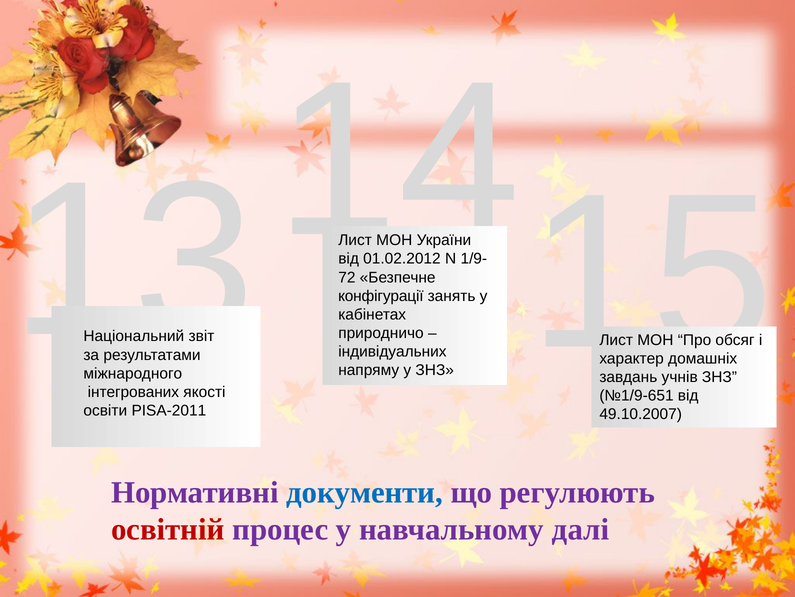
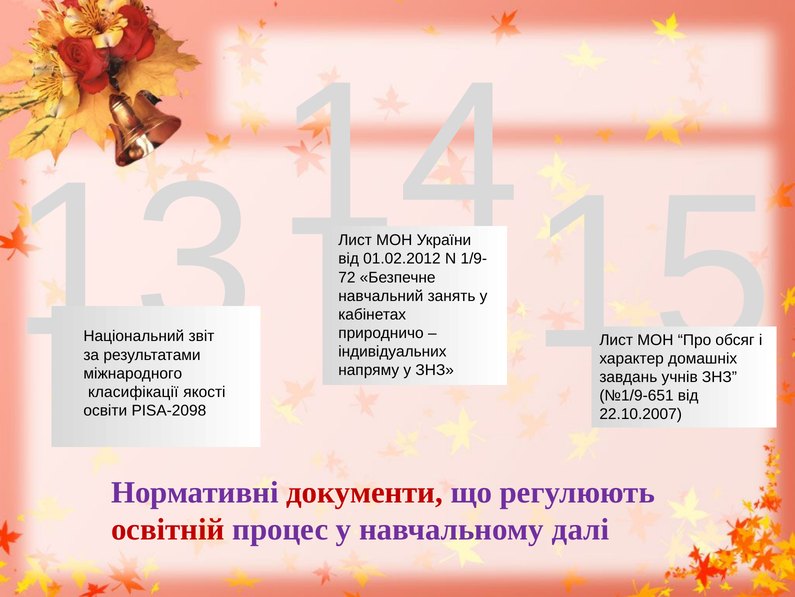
конфігурації: конфігурації -> навчальний (381, 296)
інтегрованих: інтегрованих -> класифікації (133, 392)
PISA-2011: PISA-2011 -> PISA-2098 (169, 410)
49.10.2007: 49.10.2007 -> 22.10.2007 (641, 414)
документи colour: blue -> red (365, 492)
